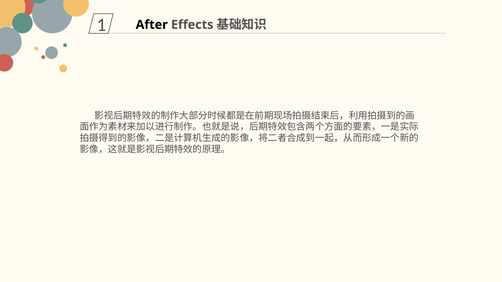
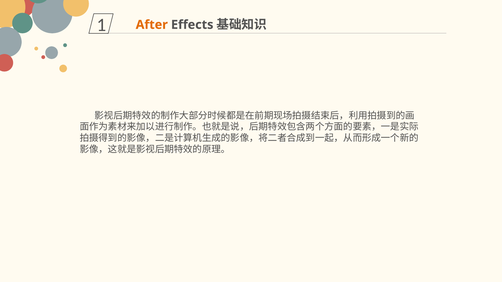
After colour: black -> orange (152, 25)
